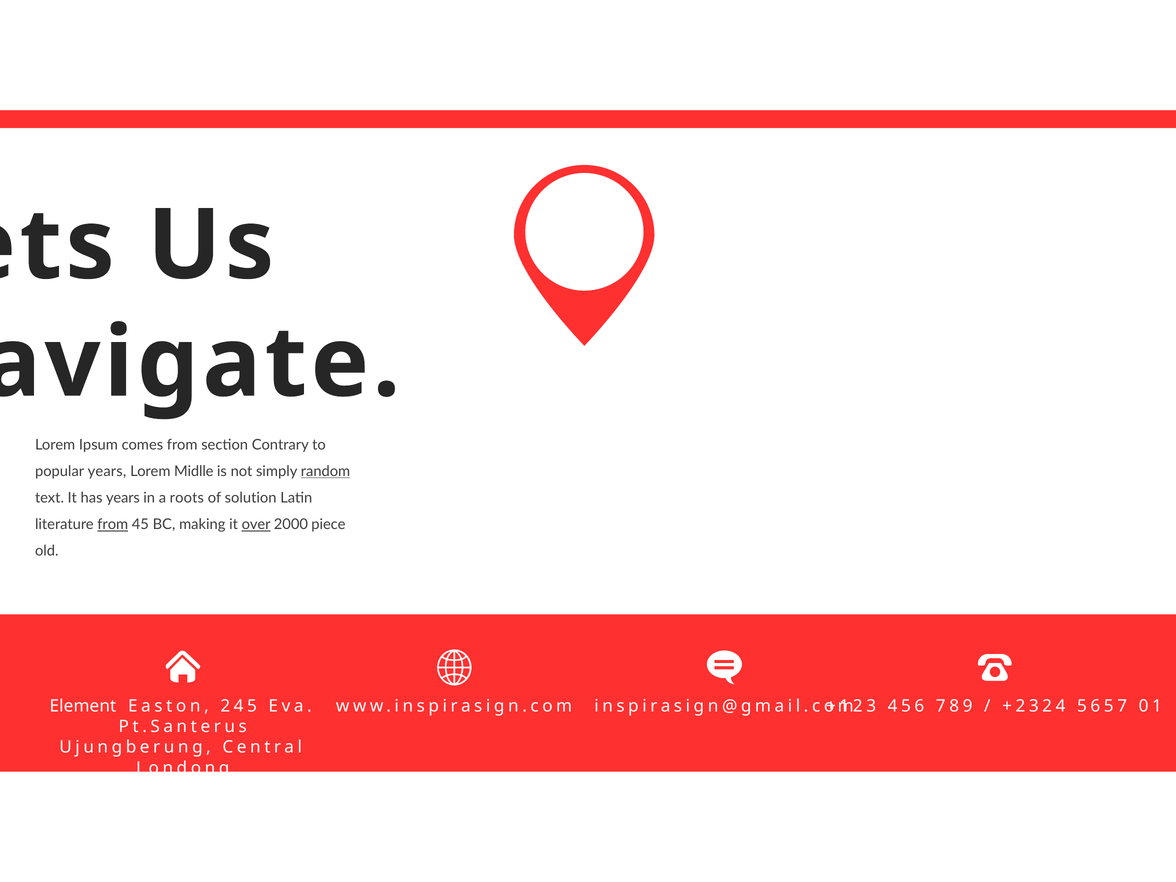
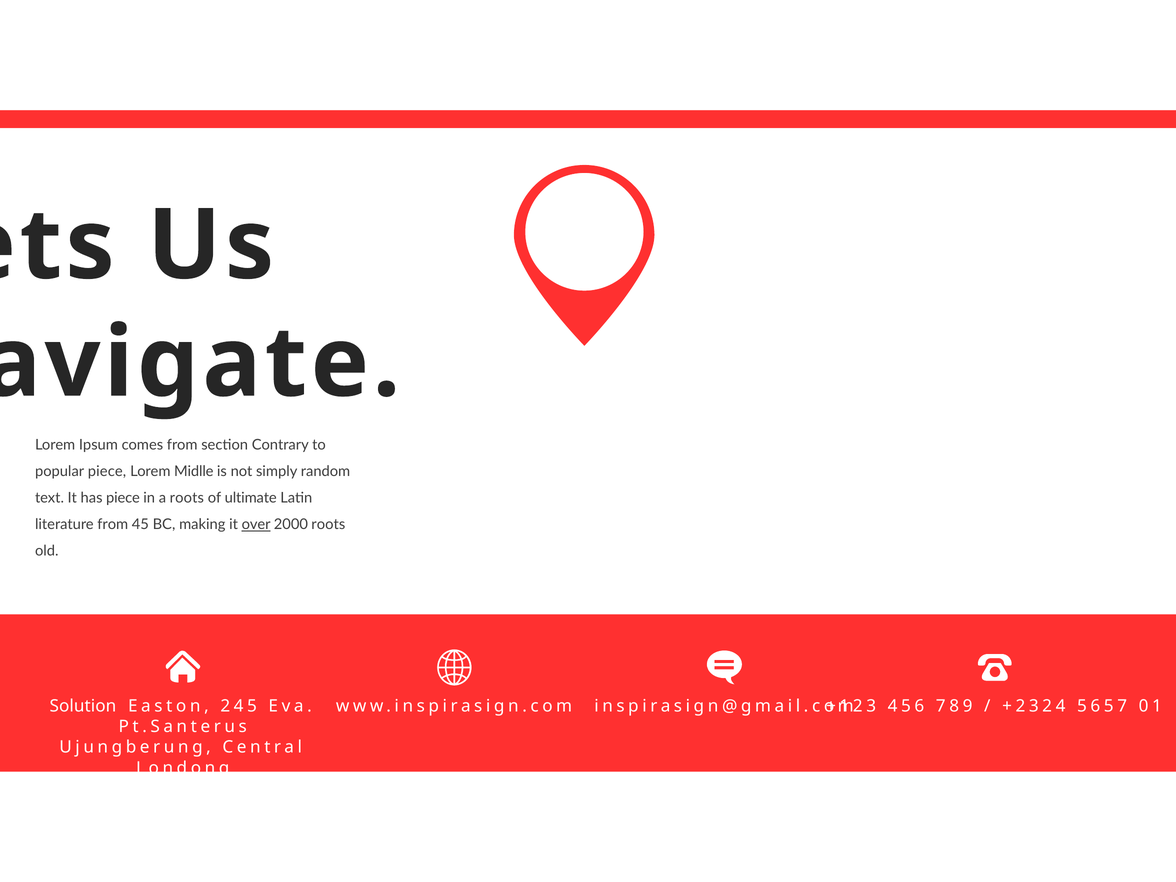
popular years: years -> piece (107, 471)
random underline: present -> none (326, 471)
has years: years -> piece (123, 498)
solution: solution -> ultimate (251, 498)
from underline: present -> none (113, 524)
2000 piece: piece -> roots (328, 524)
Element: Element -> Solution (83, 706)
